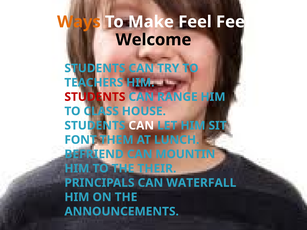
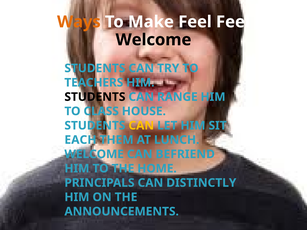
STUDENTS colour: red -> black (95, 97)
CAN colour: white -> yellow (141, 126)
FONT: FONT -> EACH (80, 140)
BEFRIEND: BEFRIEND -> WELCOME (94, 154)
MOUNTIN: MOUNTIN -> BEFRIEND (185, 154)
THEIR: THEIR -> HOME (157, 169)
WATERFALL: WATERFALL -> DISTINCTLY (201, 183)
